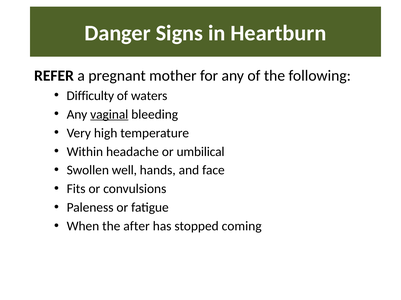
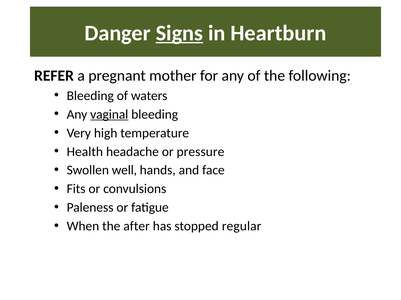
Signs underline: none -> present (179, 33)
Difficulty: Difficulty -> Bleeding (90, 96)
Within: Within -> Health (85, 152)
umbilical: umbilical -> pressure (200, 152)
coming: coming -> regular (242, 227)
